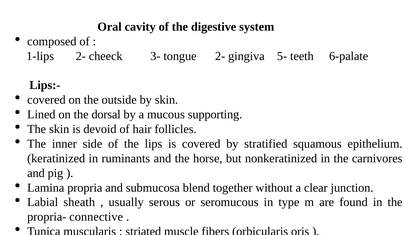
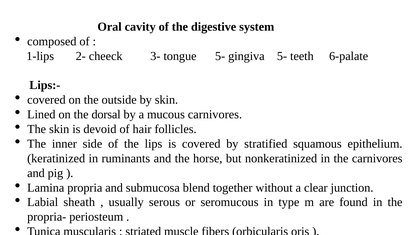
tongue 2-: 2- -> 5- (220, 56)
mucous supporting: supporting -> carnivores (215, 114)
connective: connective -> periosteum (96, 217)
